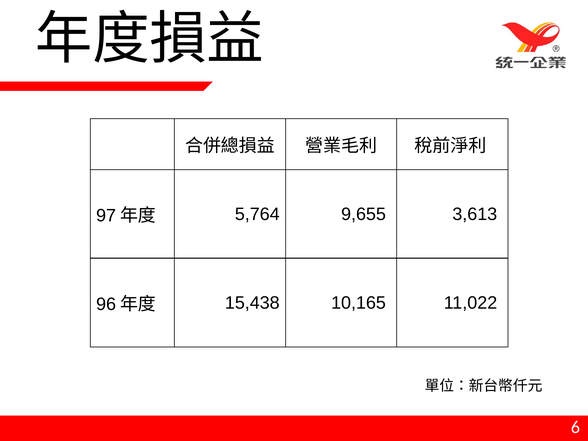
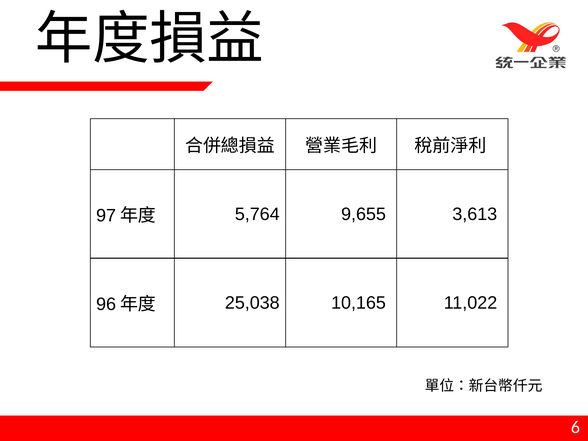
15,438: 15,438 -> 25,038 (252, 303)
